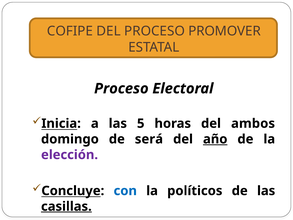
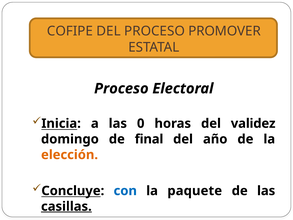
5: 5 -> 0 (141, 123)
ambos: ambos -> validez (253, 123)
será: será -> final (149, 139)
año underline: present -> none (215, 139)
elección colour: purple -> orange (70, 155)
políticos: políticos -> paquete (195, 191)
